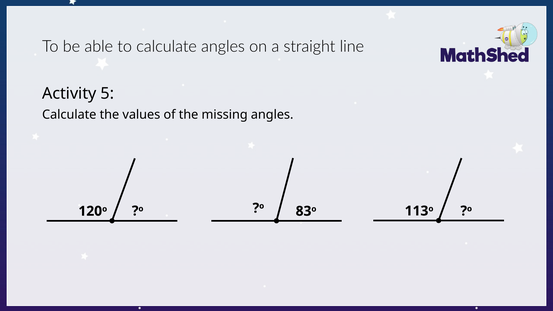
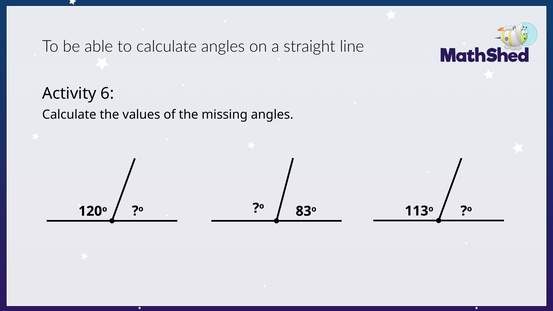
5: 5 -> 6 (107, 93)
